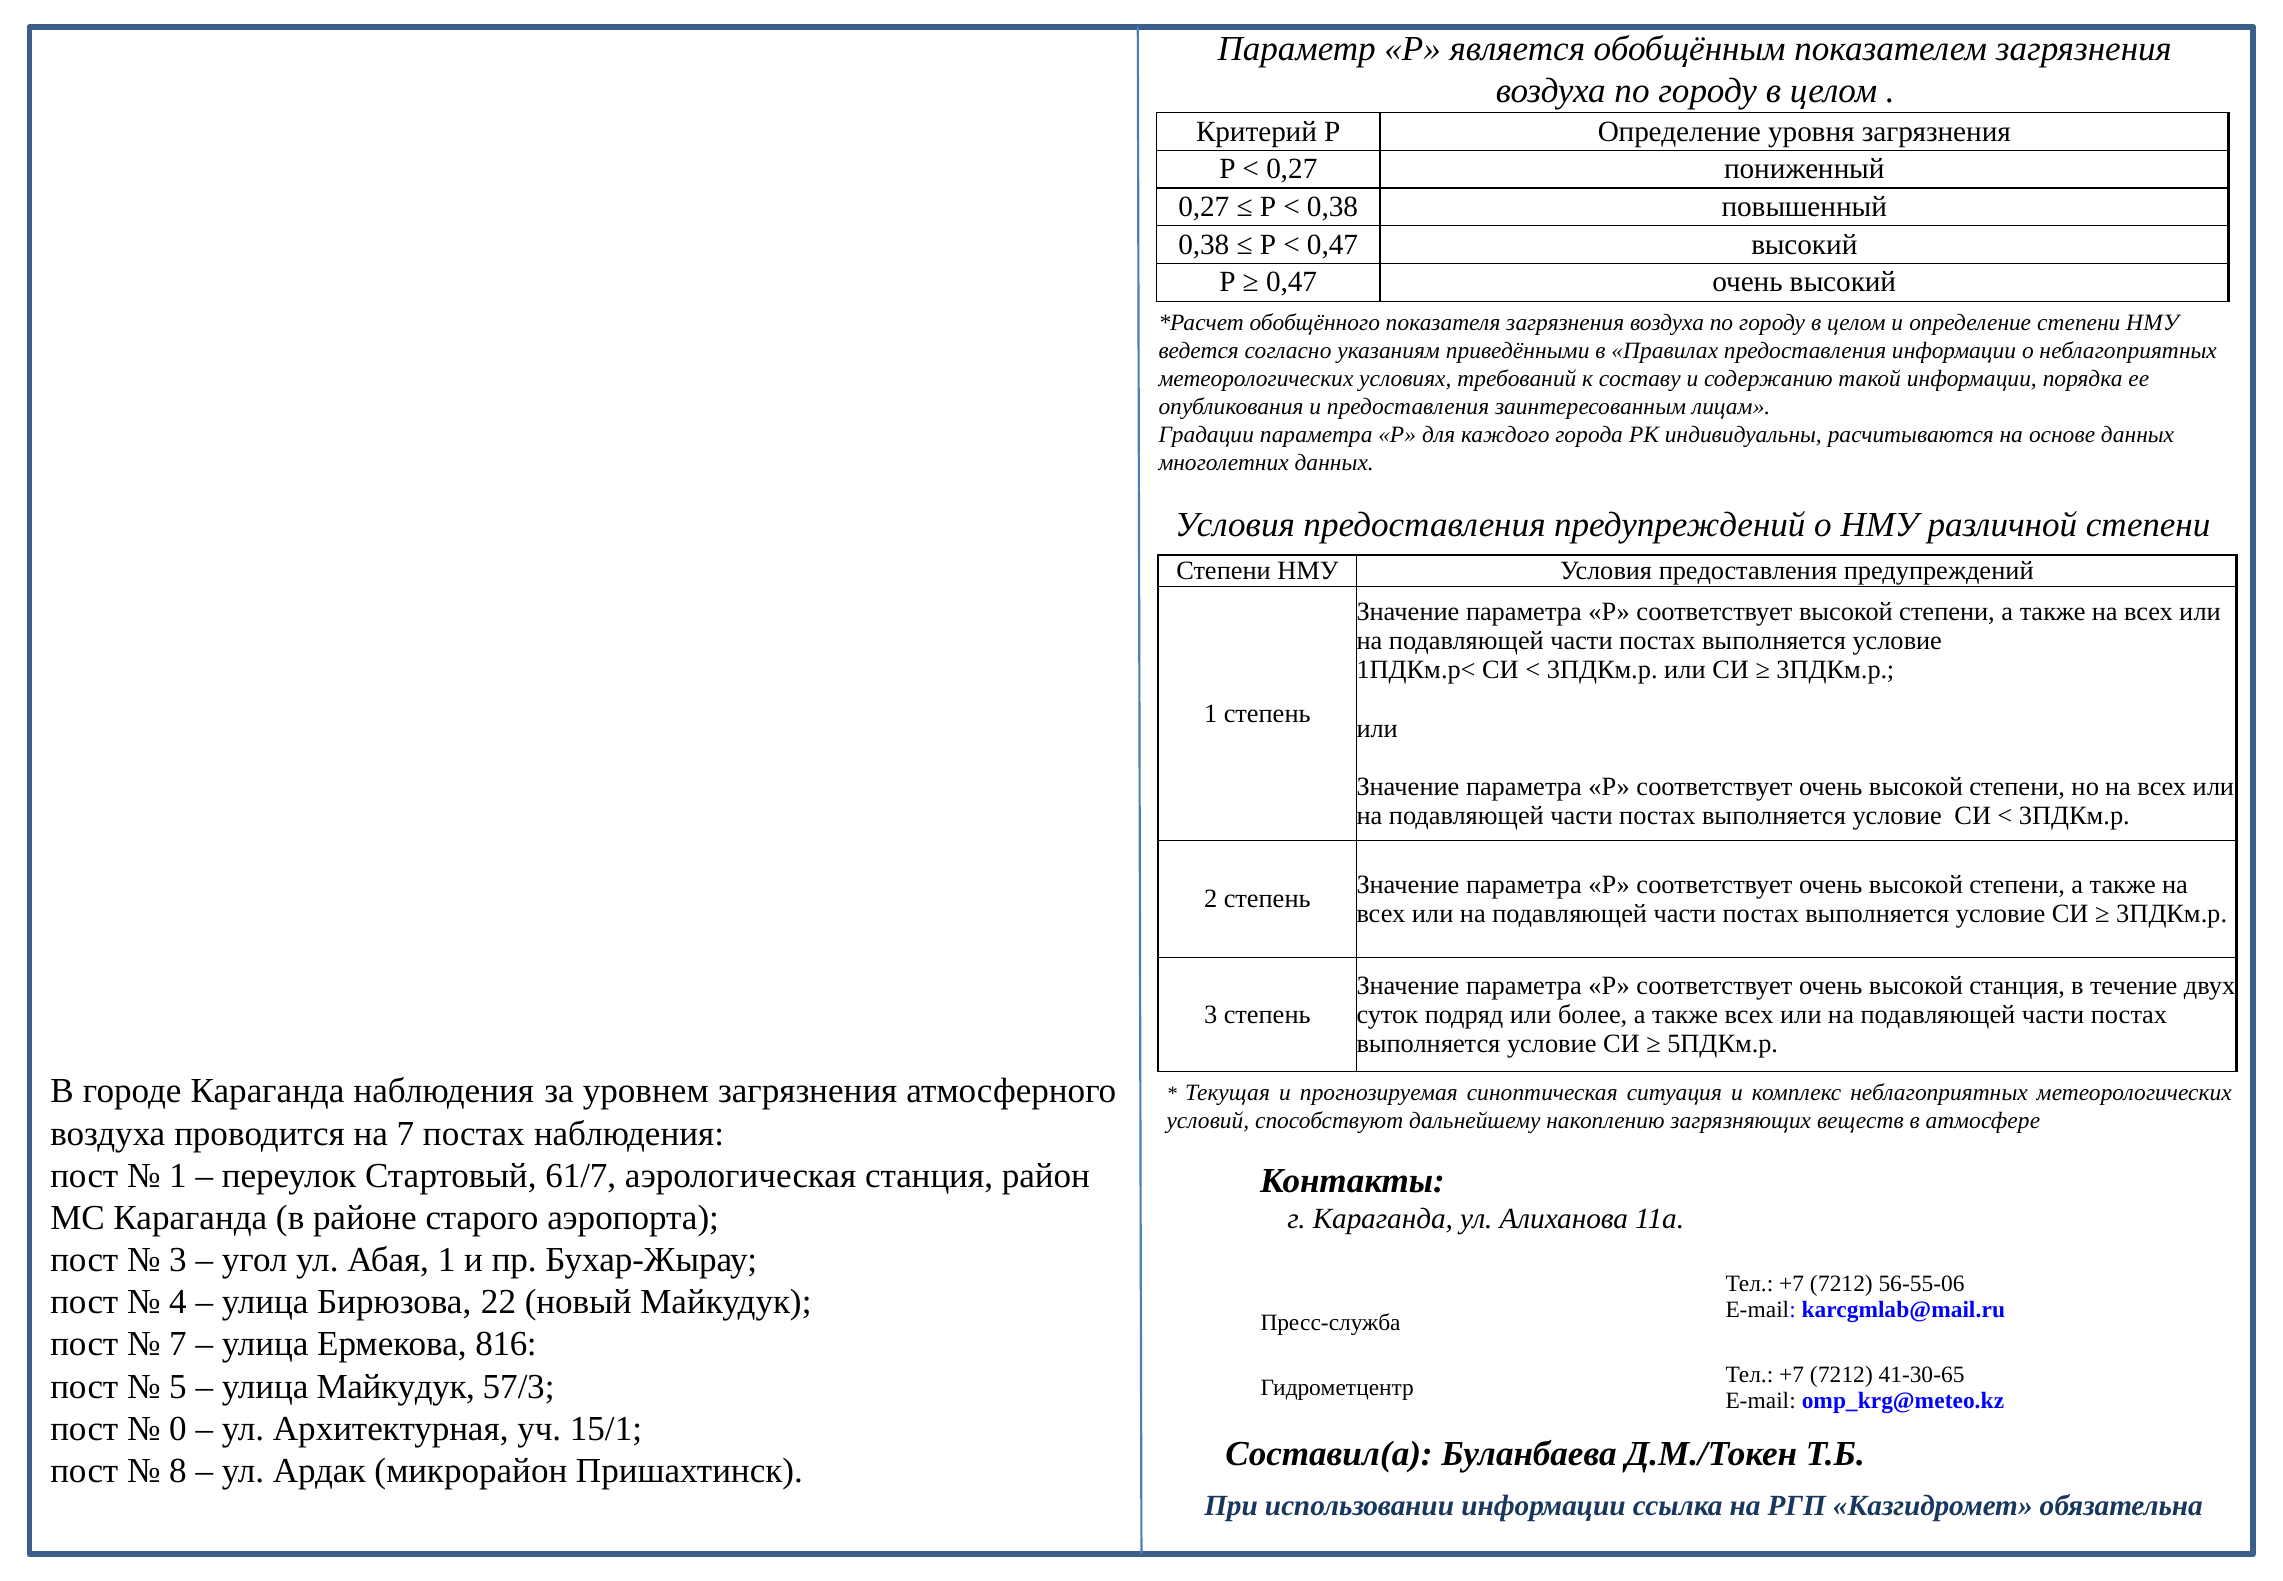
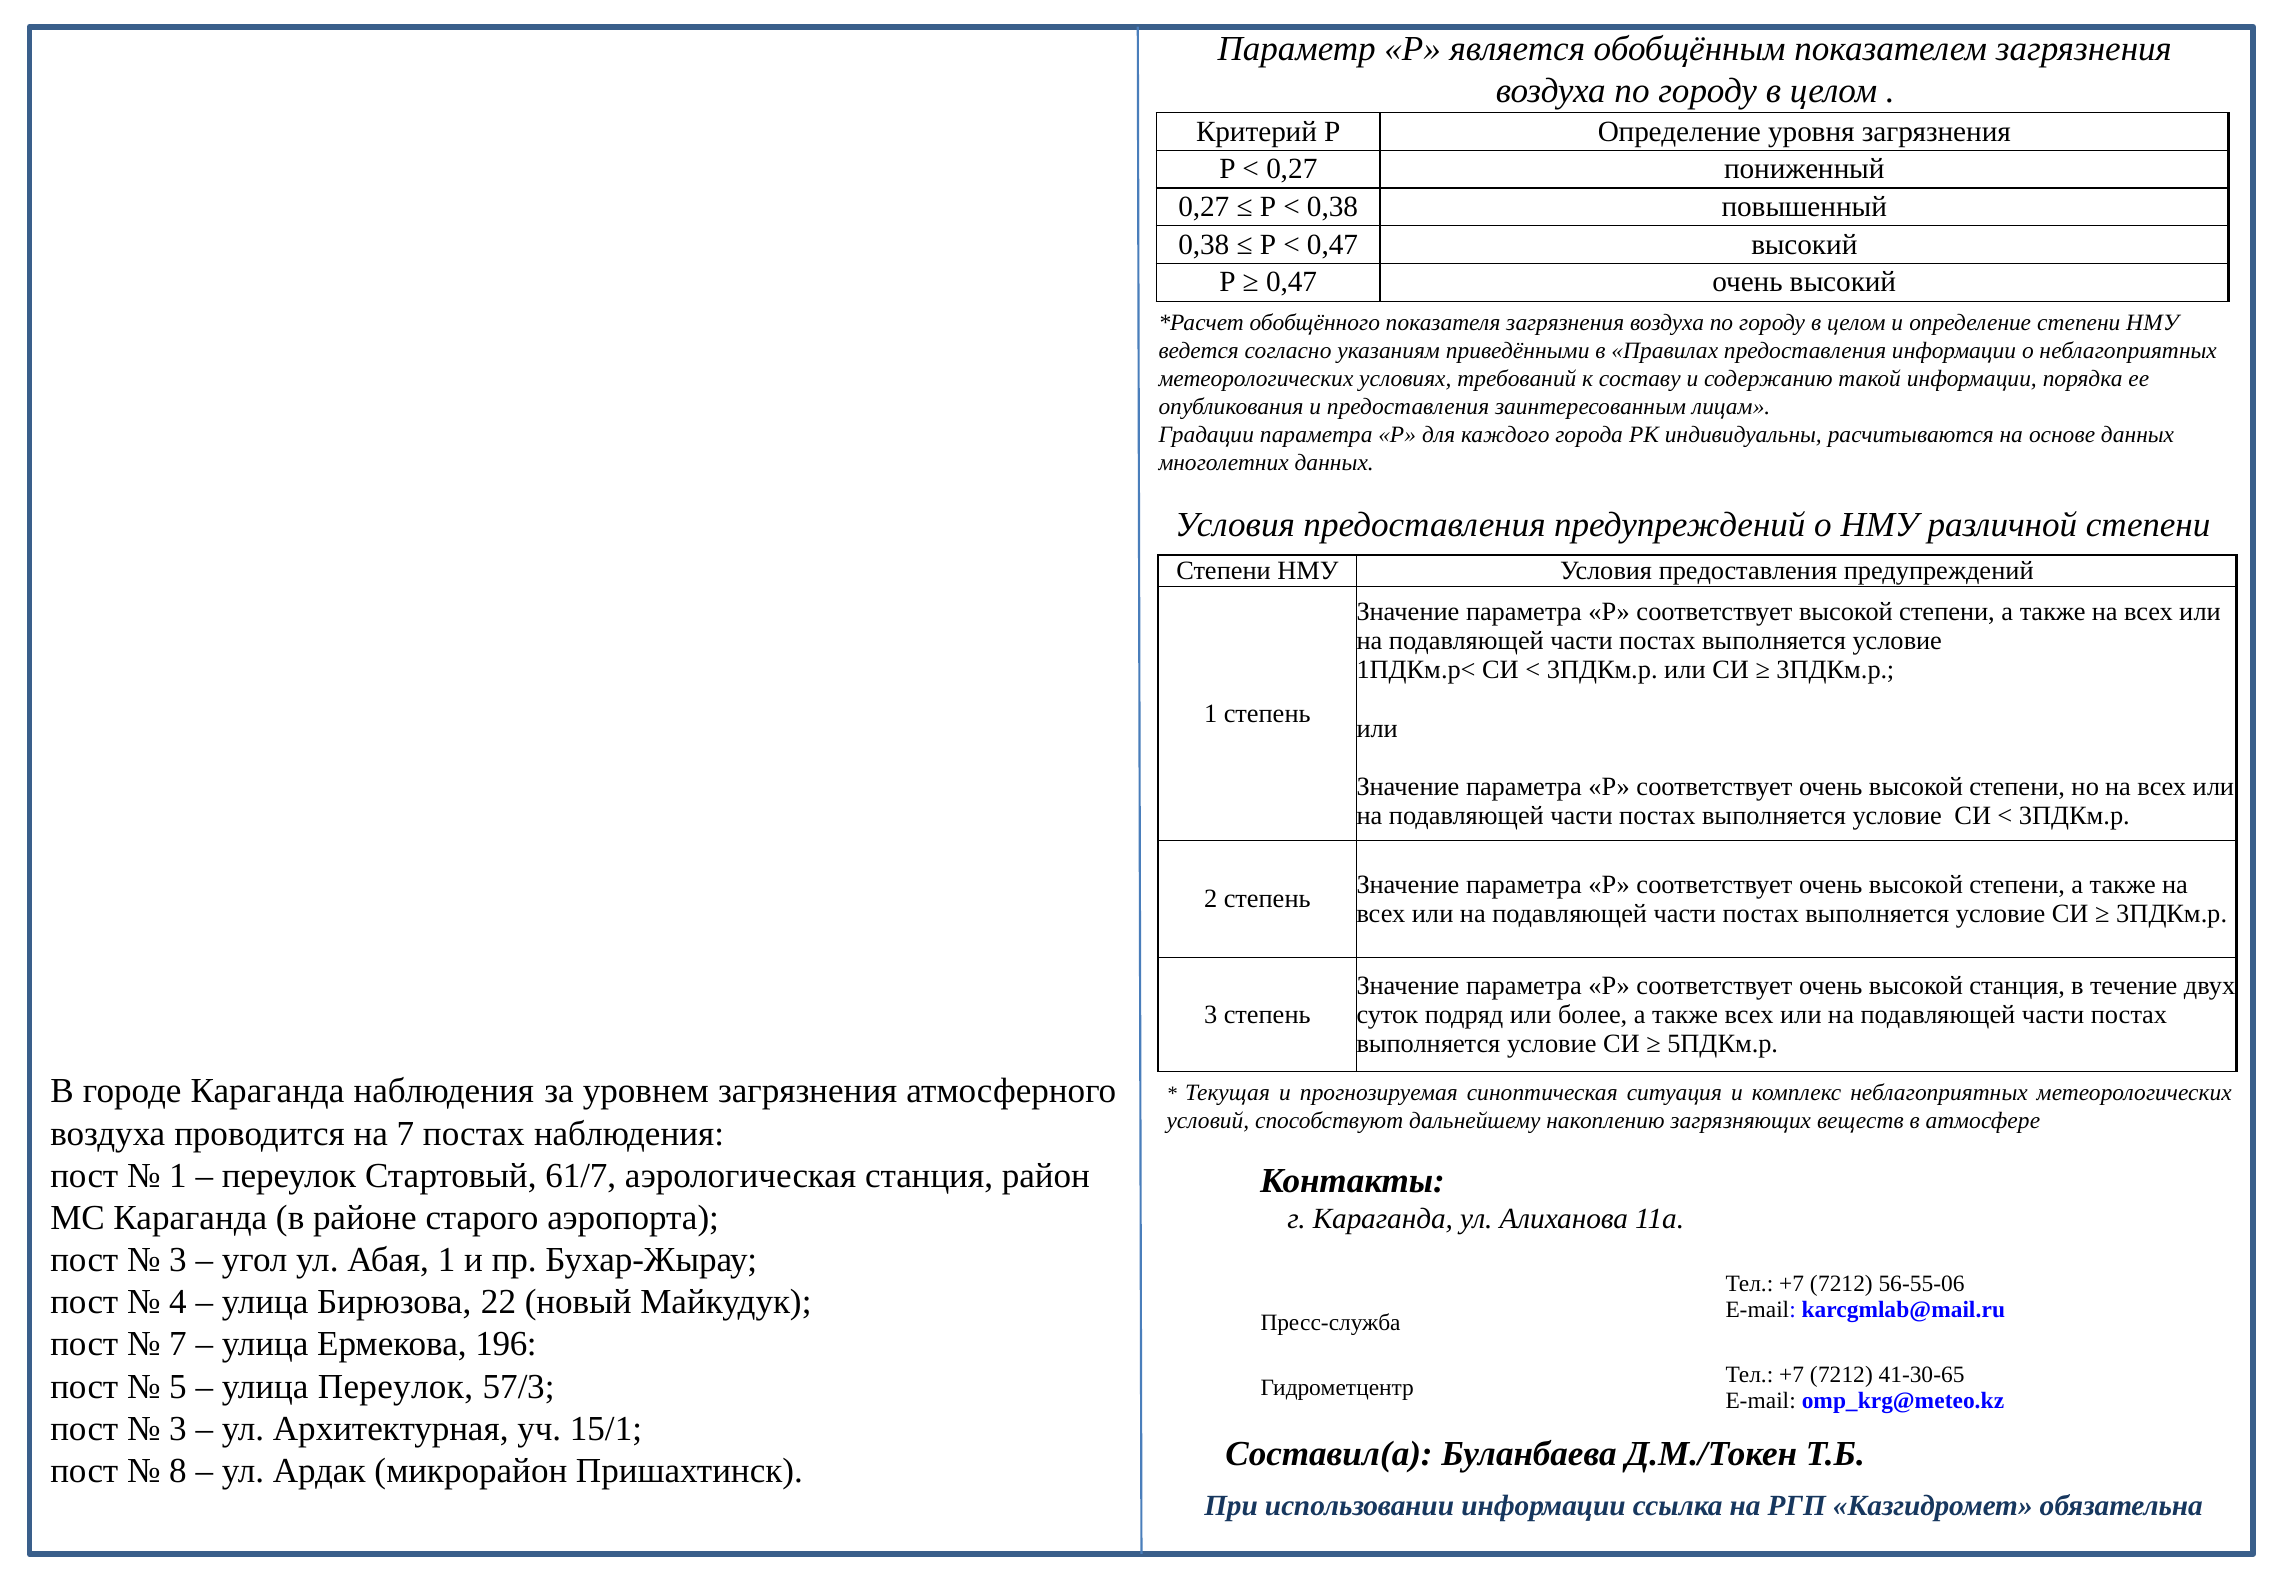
816: 816 -> 196 (506, 1344)
улица Майкудук: Майкудук -> Переулок (395, 1386)
0: 0 -> 3 (178, 1428)
